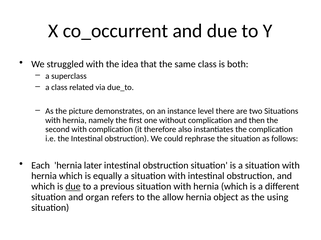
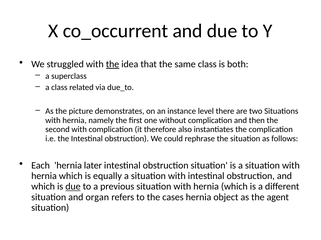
the underline: none -> present (113, 64)
allow: allow -> cases (173, 198)
using: using -> agent (278, 198)
